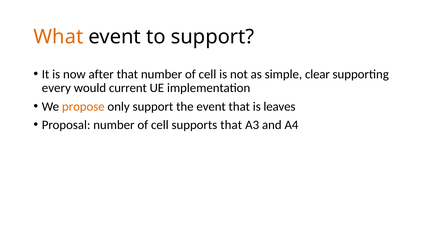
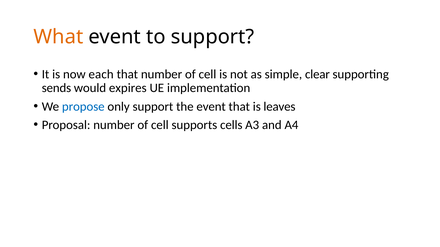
after: after -> each (101, 74)
every: every -> sends (56, 88)
current: current -> expires (128, 88)
propose colour: orange -> blue (83, 107)
supports that: that -> cells (231, 125)
